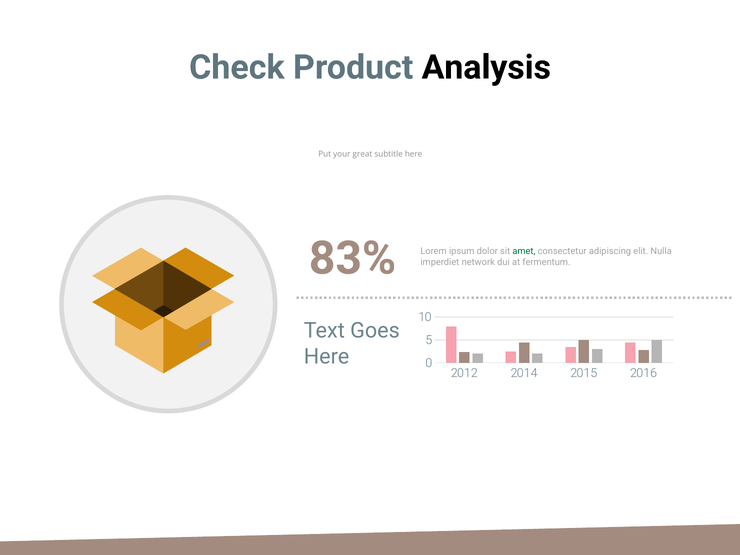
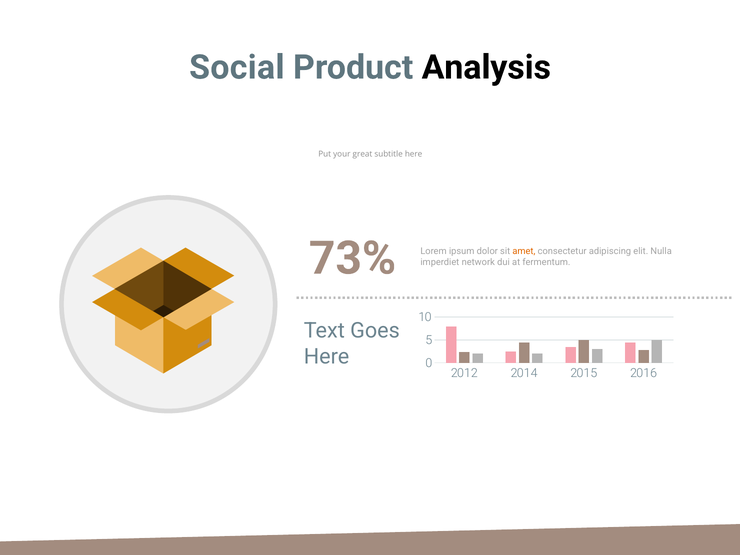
Check: Check -> Social (237, 67)
83%: 83% -> 73% (352, 258)
amet colour: green -> orange (524, 251)
